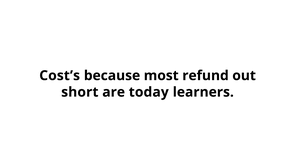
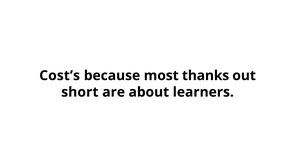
refund: refund -> thanks (206, 76)
today: today -> about (149, 92)
